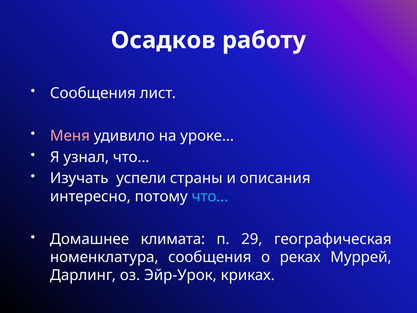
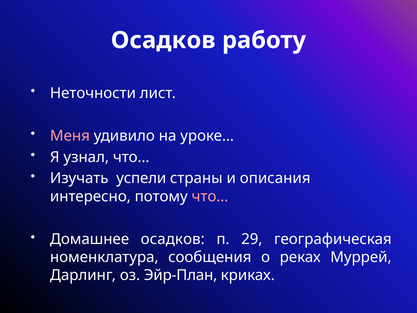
Сообщения: Сообщения -> Неточности (93, 93)
что… colour: light blue -> pink (210, 196)
Домашнее климата: климата -> осадков (173, 239)
Эйр-Урок: Эйр-Урок -> Эйр-План (181, 275)
